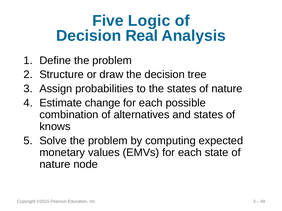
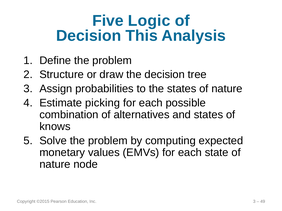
Real: Real -> This (142, 36)
change: change -> picking (103, 103)
